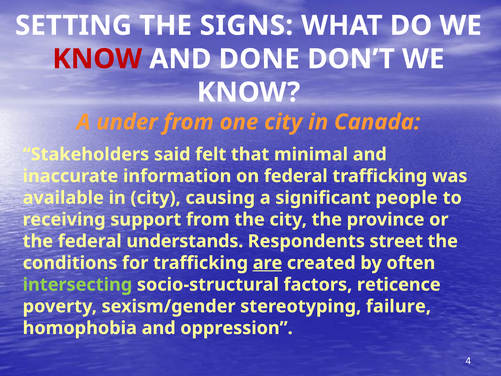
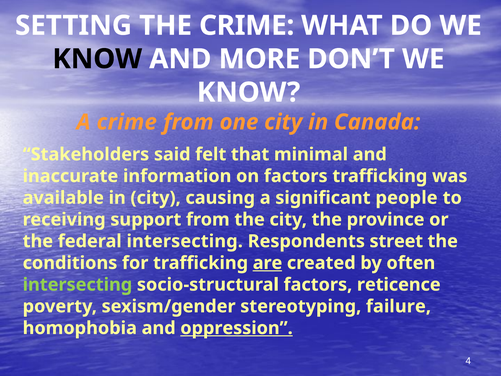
THE SIGNS: SIGNS -> CRIME (247, 26)
KNOW colour: red -> black (97, 59)
DONE: DONE -> MORE (259, 59)
A under: under -> crime (127, 122)
on federal: federal -> factors (296, 176)
federal understands: understands -> intersecting (185, 241)
oppression underline: none -> present (237, 328)
